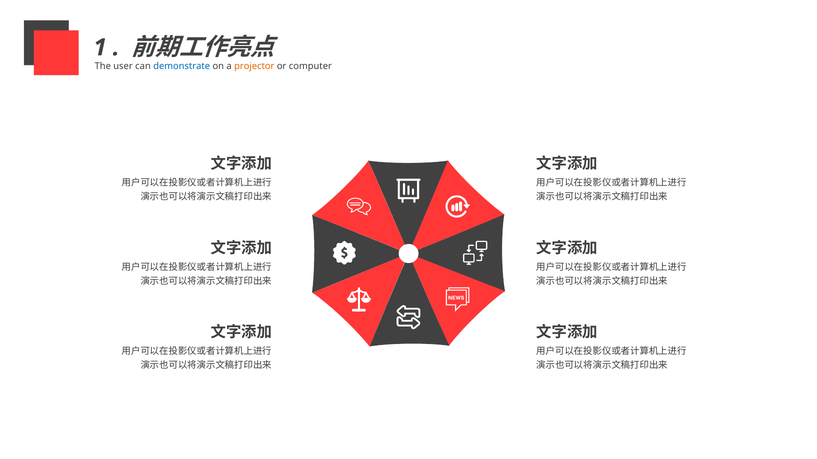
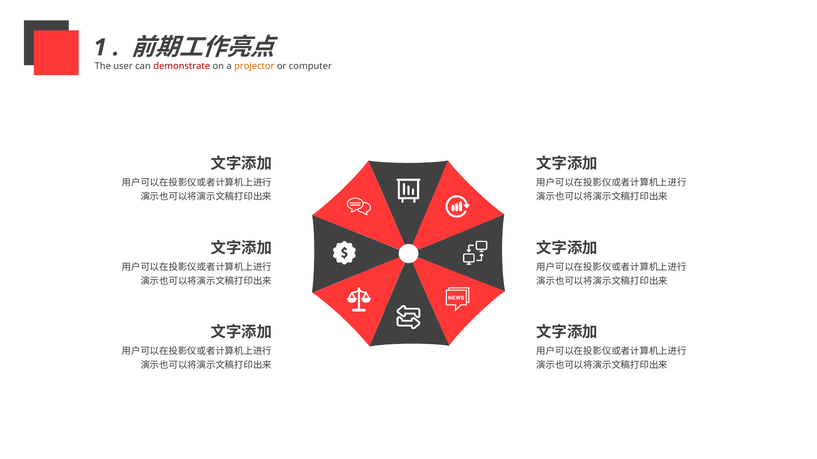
demonstrate colour: blue -> red (182, 66)
